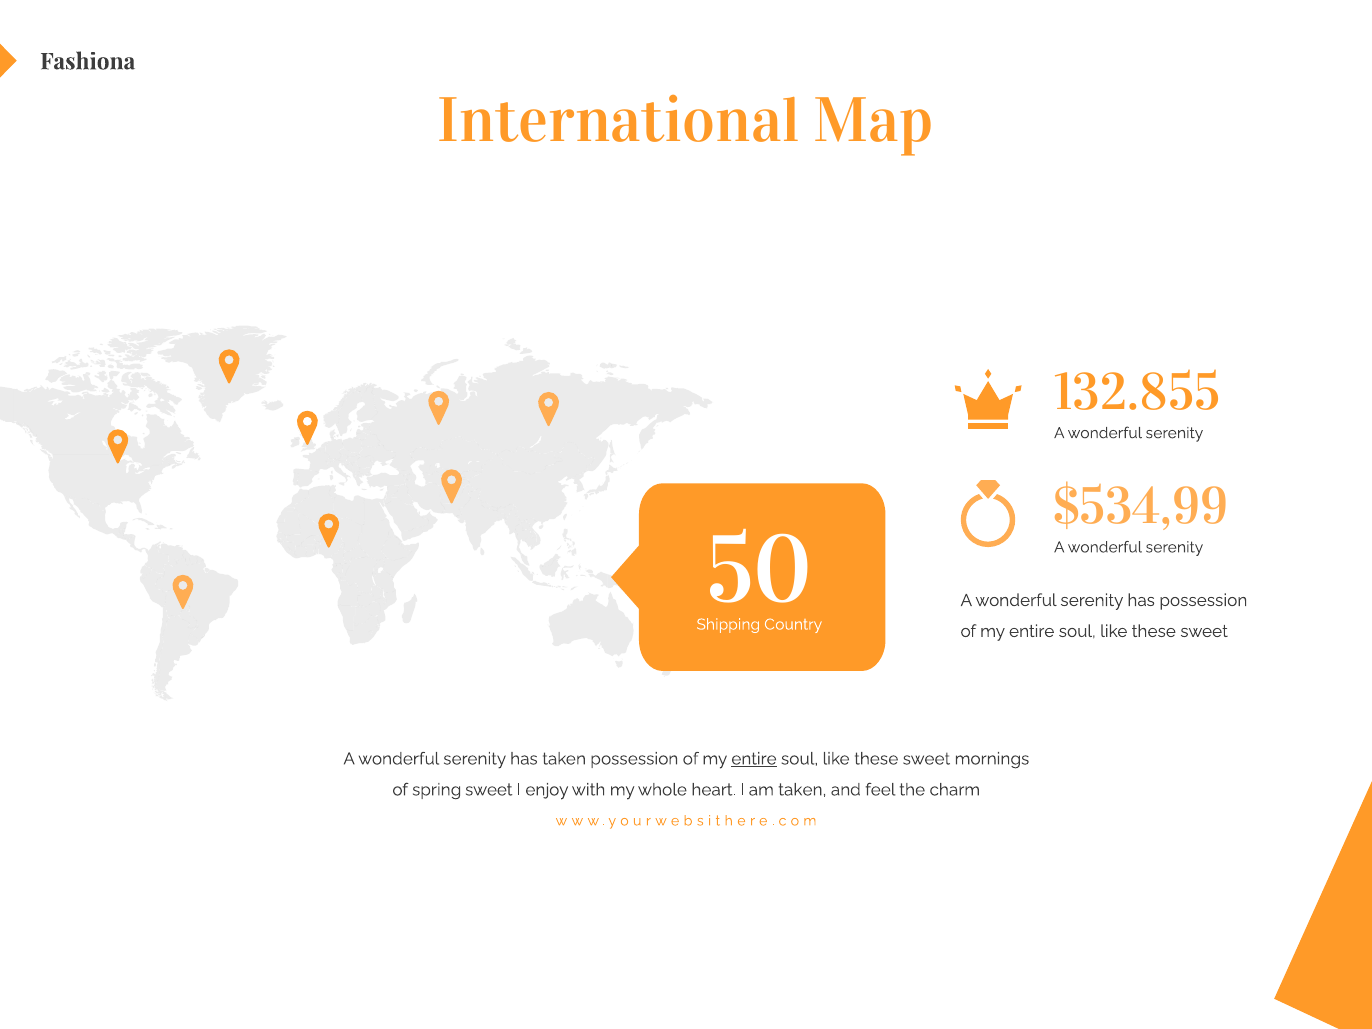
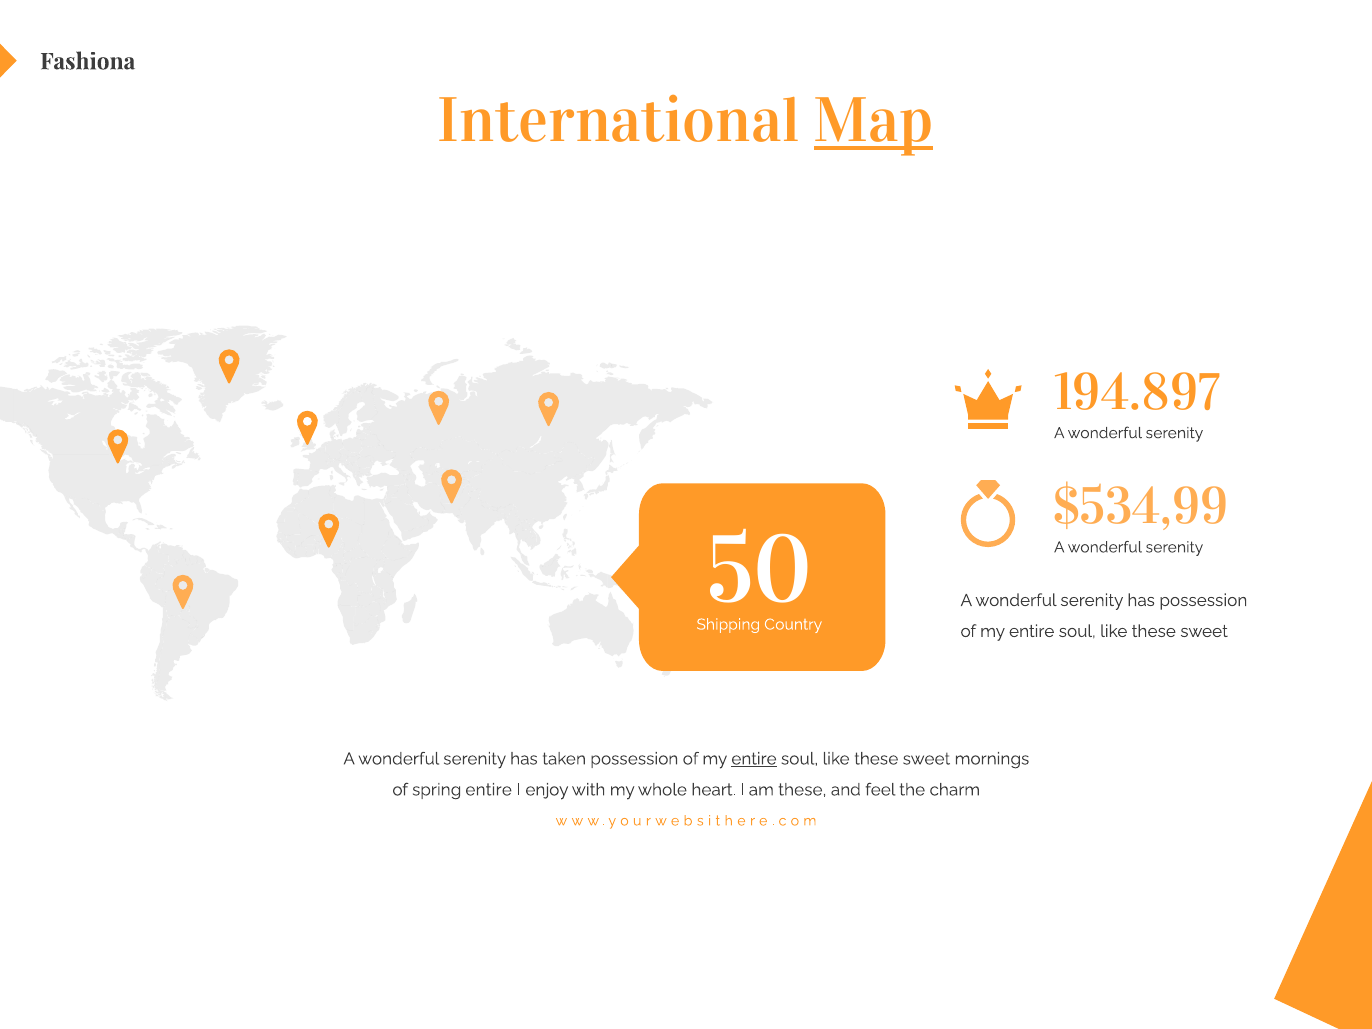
Map underline: none -> present (874, 121)
132.855: 132.855 -> 194.897 (1137, 392)
spring sweet: sweet -> entire (489, 790)
am taken: taken -> these (802, 790)
